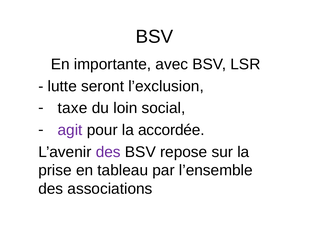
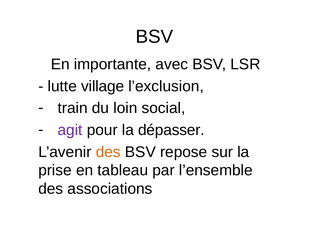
seront: seront -> village (103, 87)
taxe: taxe -> train (73, 108)
accordée: accordée -> dépasser (171, 130)
des colour: purple -> orange (108, 152)
